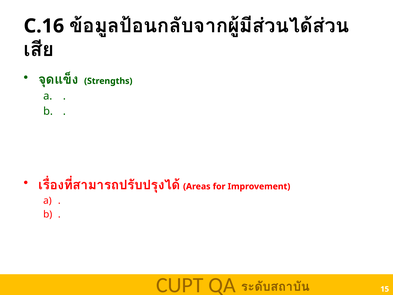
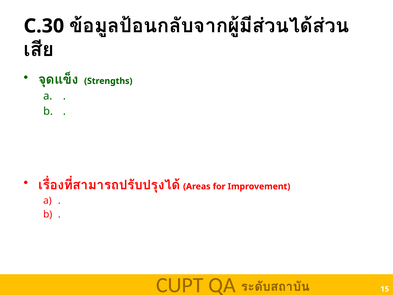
C.16: C.16 -> C.30 (44, 26)
